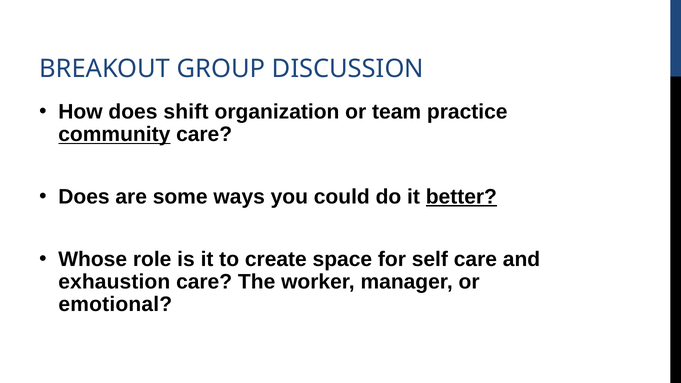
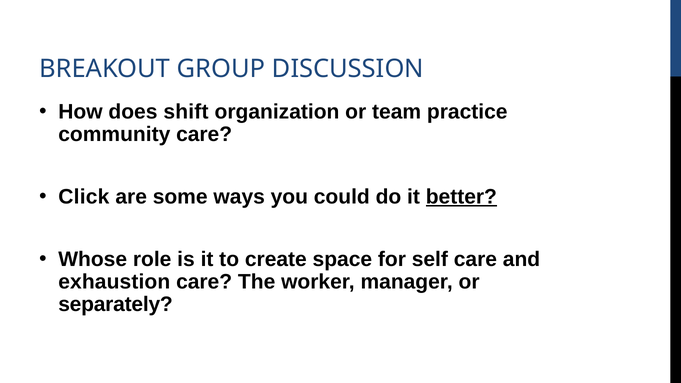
community underline: present -> none (114, 134)
Does: Does -> Click (84, 197)
emotional: emotional -> separately (116, 305)
